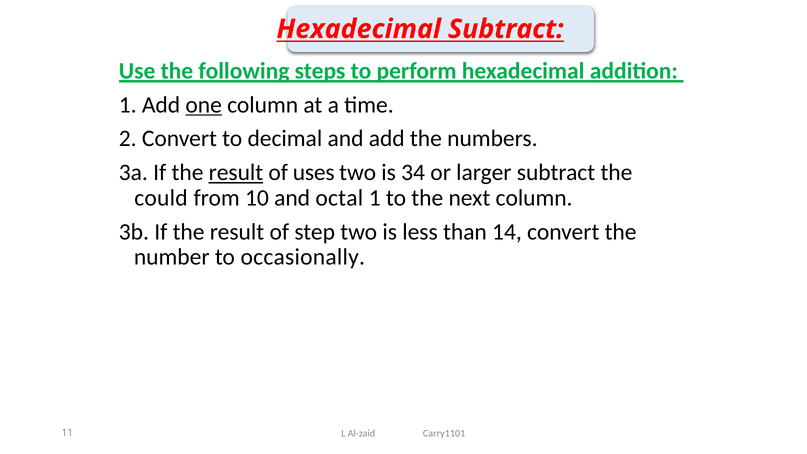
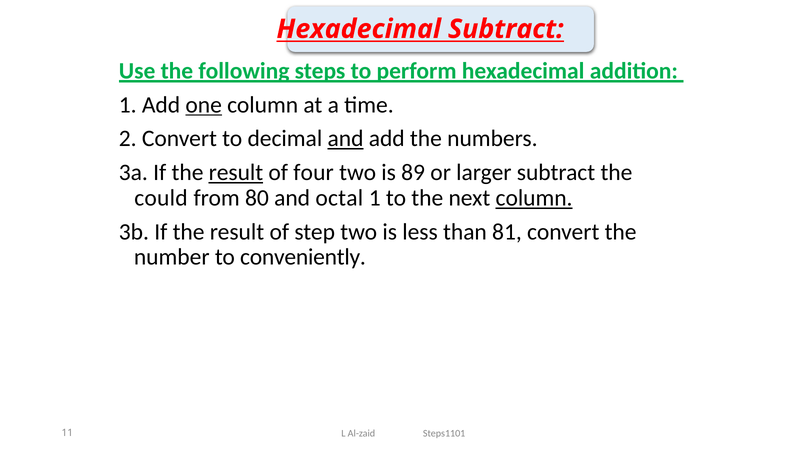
and underline: none -> present (346, 139)
uses: uses -> four (314, 172)
34: 34 -> 89 (413, 172)
10: 10 -> 80 (257, 198)
column underline: none -> present (534, 198)
14: 14 -> 81 (507, 232)
occasionally: occasionally -> conveniently (303, 257)
Carry1101: Carry1101 -> Steps1101 (444, 433)
